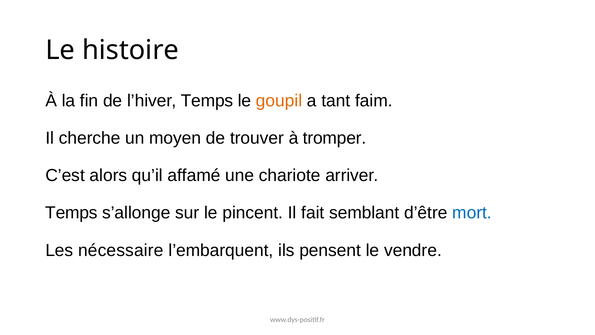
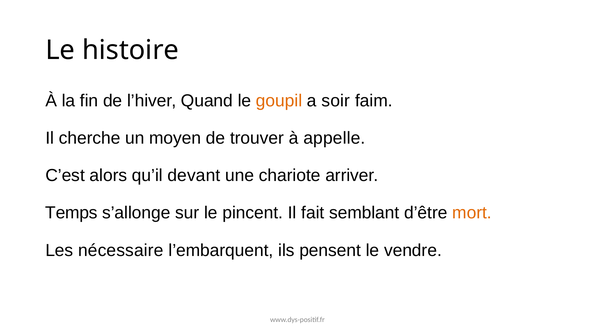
l’hiver Temps: Temps -> Quand (207, 101)
tant: tant -> soir (336, 101)
tromper: tromper -> appelle (334, 138)
affamé: affamé -> devant (194, 175)
mort colour: blue -> orange (472, 213)
